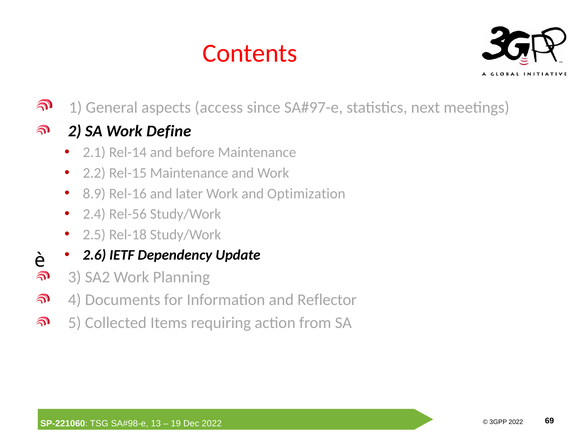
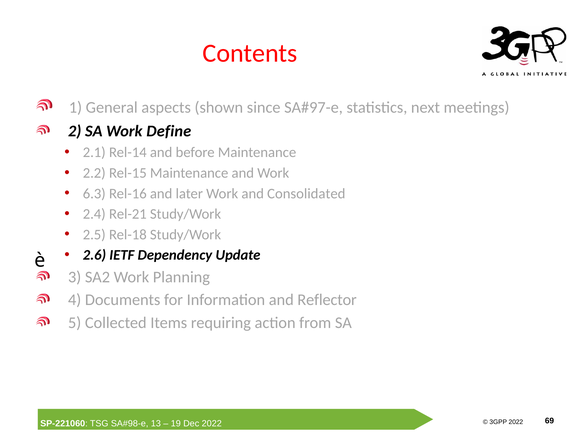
access: access -> shown (219, 107)
8.9: 8.9 -> 6.3 (94, 193)
Optimization: Optimization -> Consolidated (306, 193)
Rel-56: Rel-56 -> Rel-21 (128, 214)
